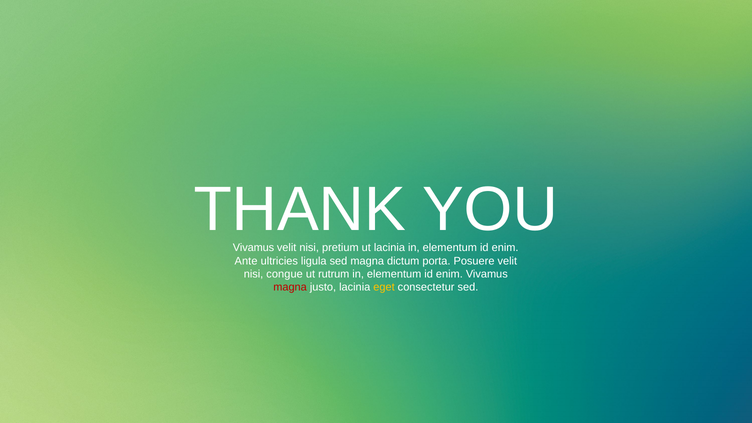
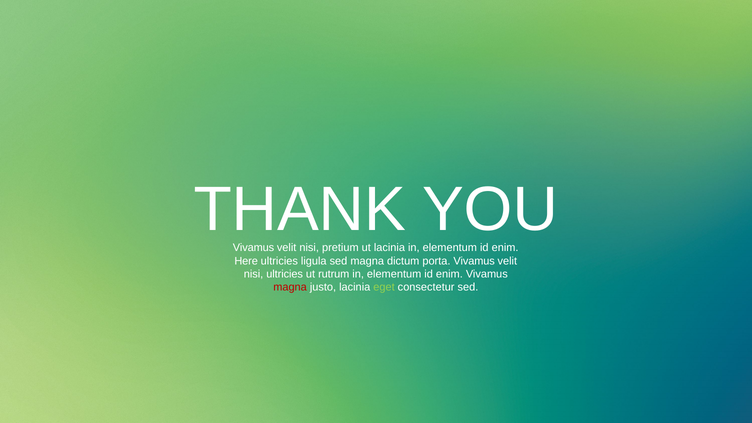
Ante: Ante -> Here (246, 261)
porta Posuere: Posuere -> Vivamus (474, 261)
nisi congue: congue -> ultricies (285, 274)
eget colour: yellow -> light green (384, 287)
